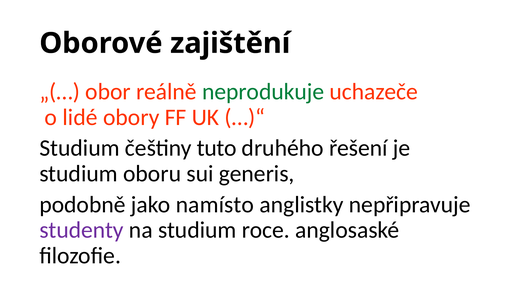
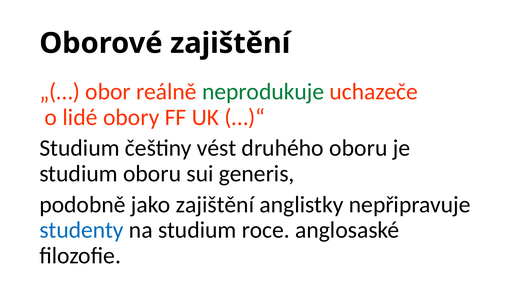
tuto: tuto -> vést (217, 148)
druhého řešení: řešení -> oboru (358, 148)
jako namísto: namísto -> zajištění (215, 205)
studenty colour: purple -> blue (81, 230)
